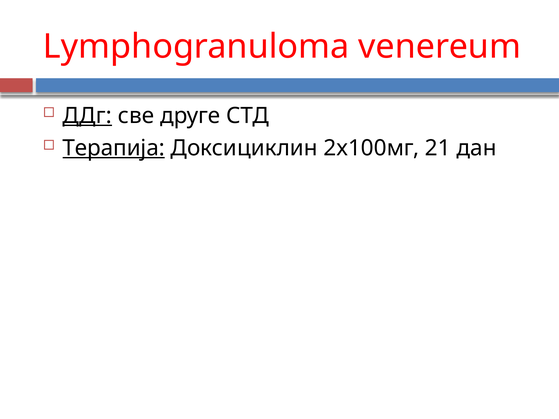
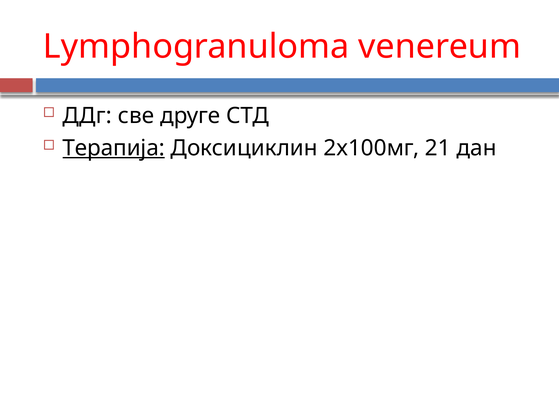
ДДг underline: present -> none (87, 116)
